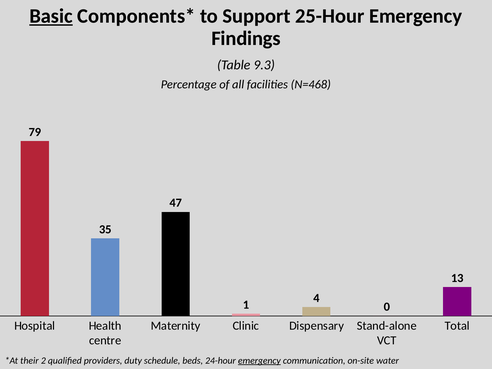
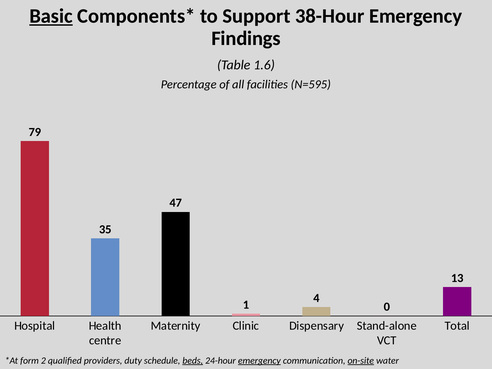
25-Hour: 25-Hour -> 38-Hour (330, 16)
9.3: 9.3 -> 1.6 (264, 65)
N=468: N=468 -> N=595 (311, 84)
their: their -> form (30, 361)
beds underline: none -> present (193, 361)
on-site underline: none -> present (361, 361)
